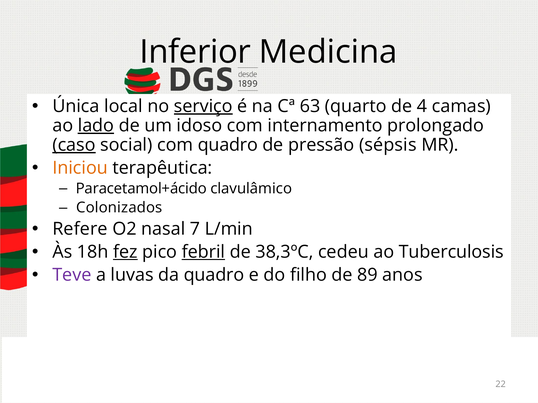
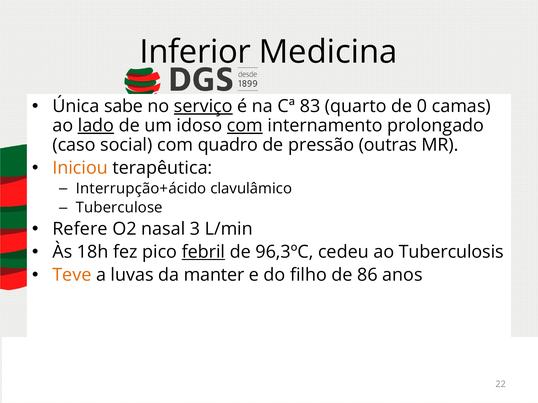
local: local -> sabe (124, 106)
63: 63 -> 83 (310, 106)
4: 4 -> 0 (422, 106)
com underline: none -> present (245, 126)
caso underline: present -> none (74, 145)
sépsis: sépsis -> outras (388, 145)
Paracetamol+ácido: Paracetamol+ácido -> Interrupção+ácido (141, 189)
Colonizados: Colonizados -> Tuberculose (119, 208)
7: 7 -> 3 (195, 229)
fez underline: present -> none (125, 252)
38,3ºC: 38,3ºC -> 96,3ºC (284, 252)
Teve colour: purple -> orange (72, 275)
da quadro: quadro -> manter (214, 275)
89: 89 -> 86 (367, 275)
